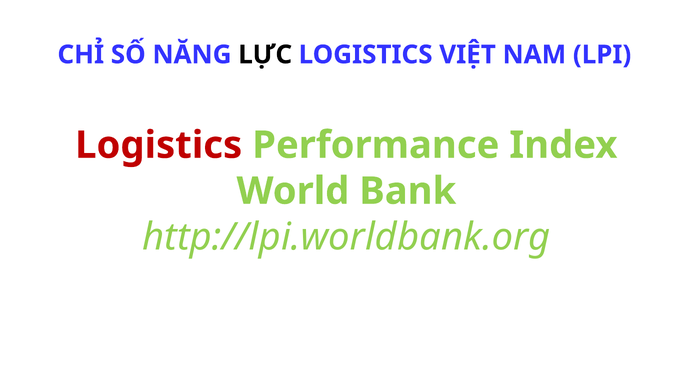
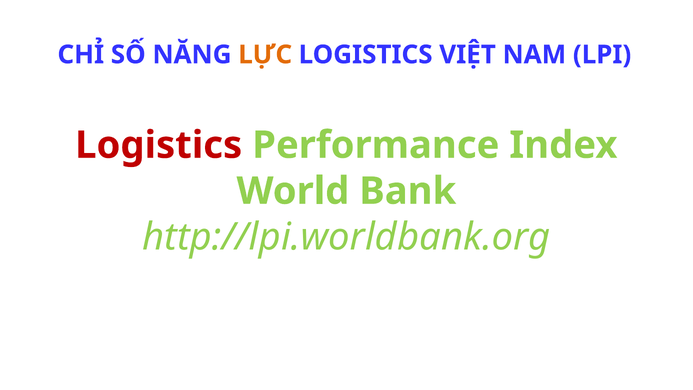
LỰC colour: black -> orange (265, 55)
